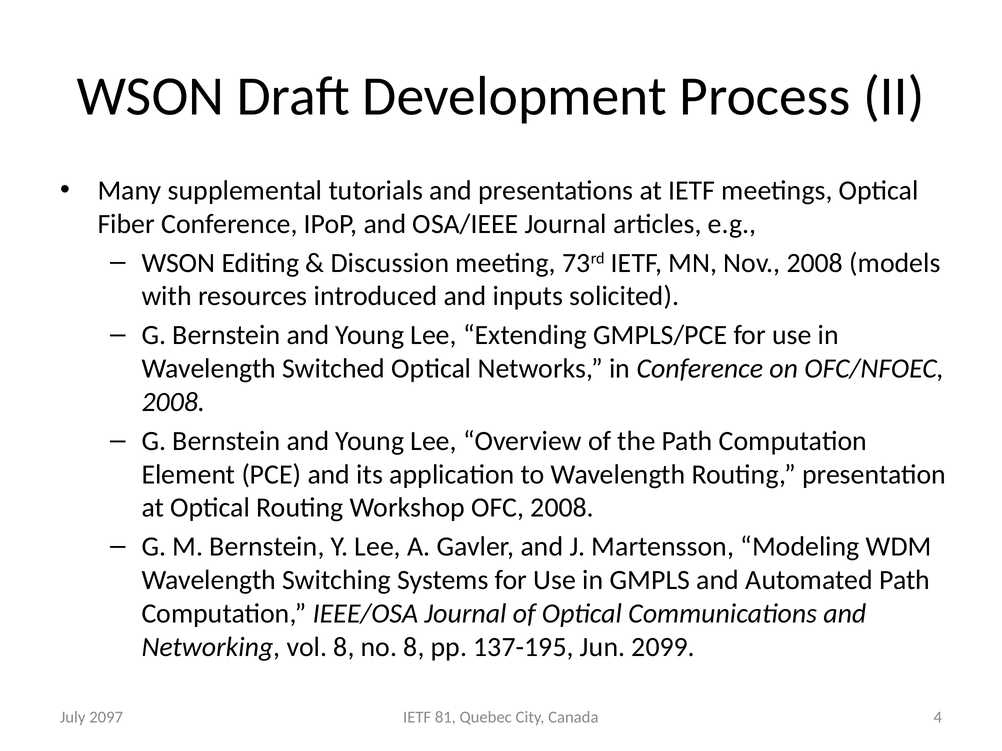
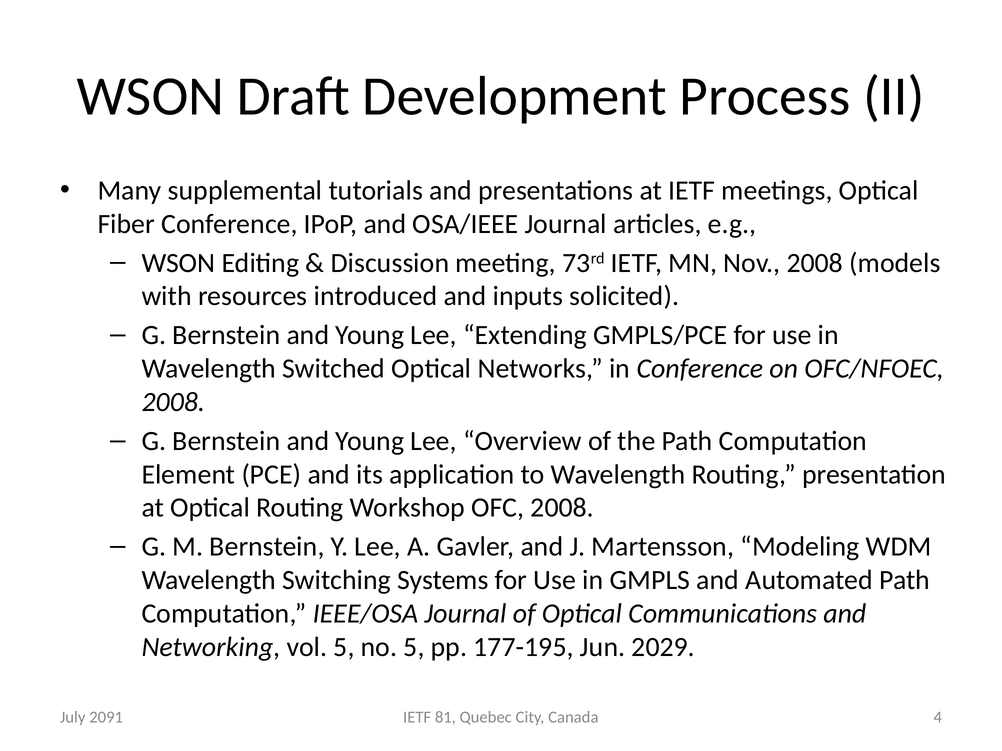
vol 8: 8 -> 5 (344, 647)
no 8: 8 -> 5 (414, 647)
137-195: 137-195 -> 177-195 (523, 647)
2099: 2099 -> 2029 (663, 647)
2097: 2097 -> 2091 (106, 718)
